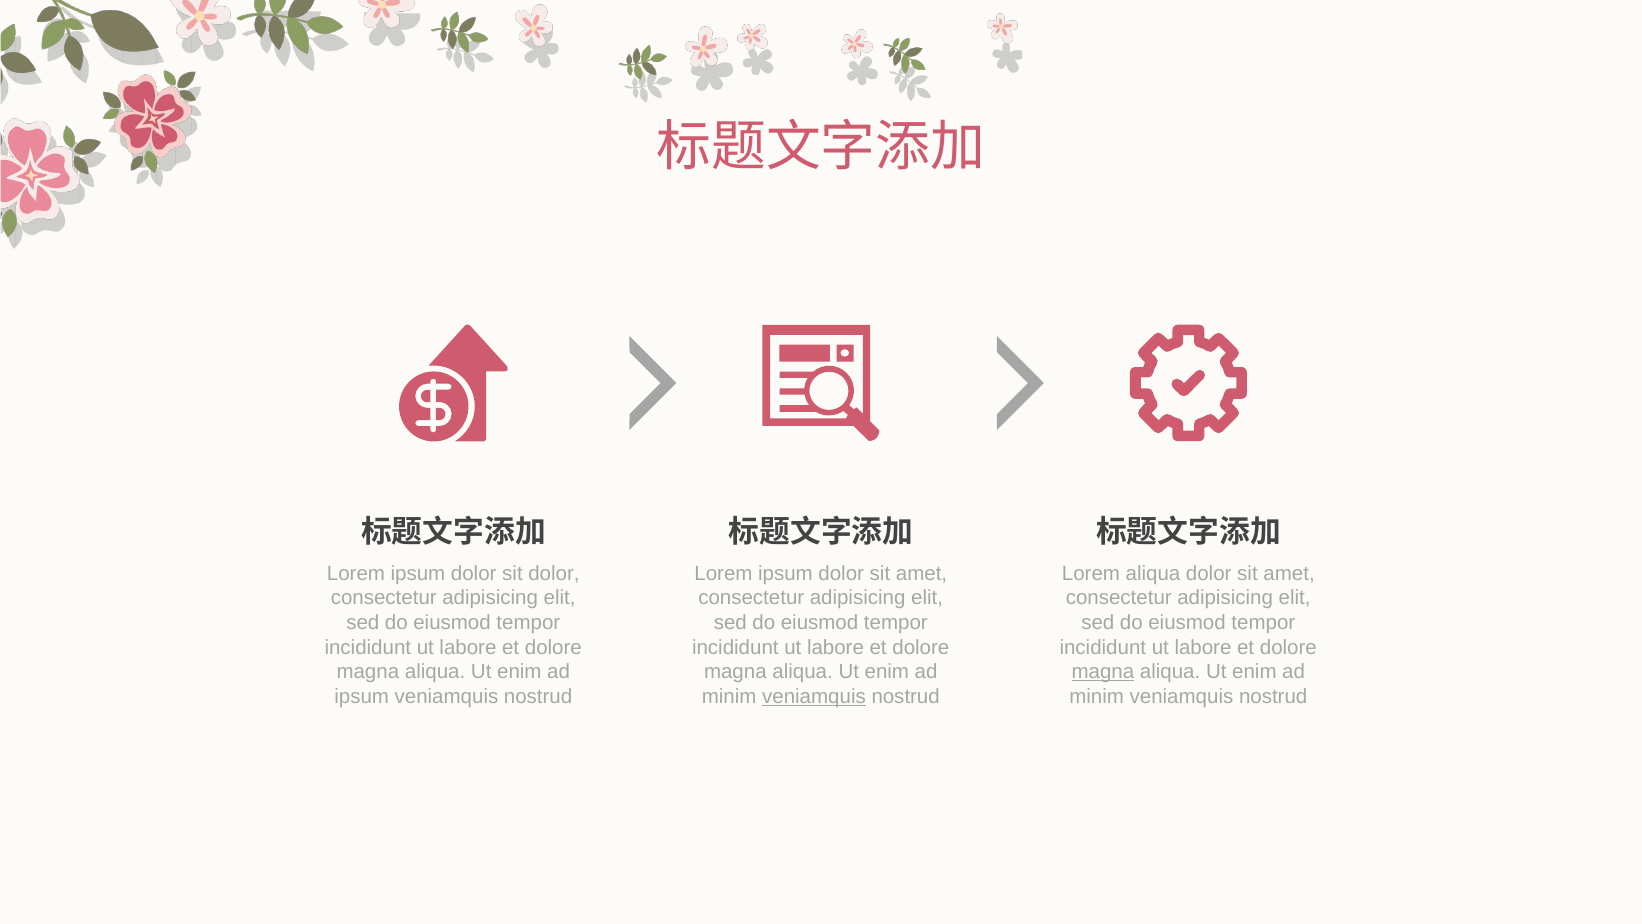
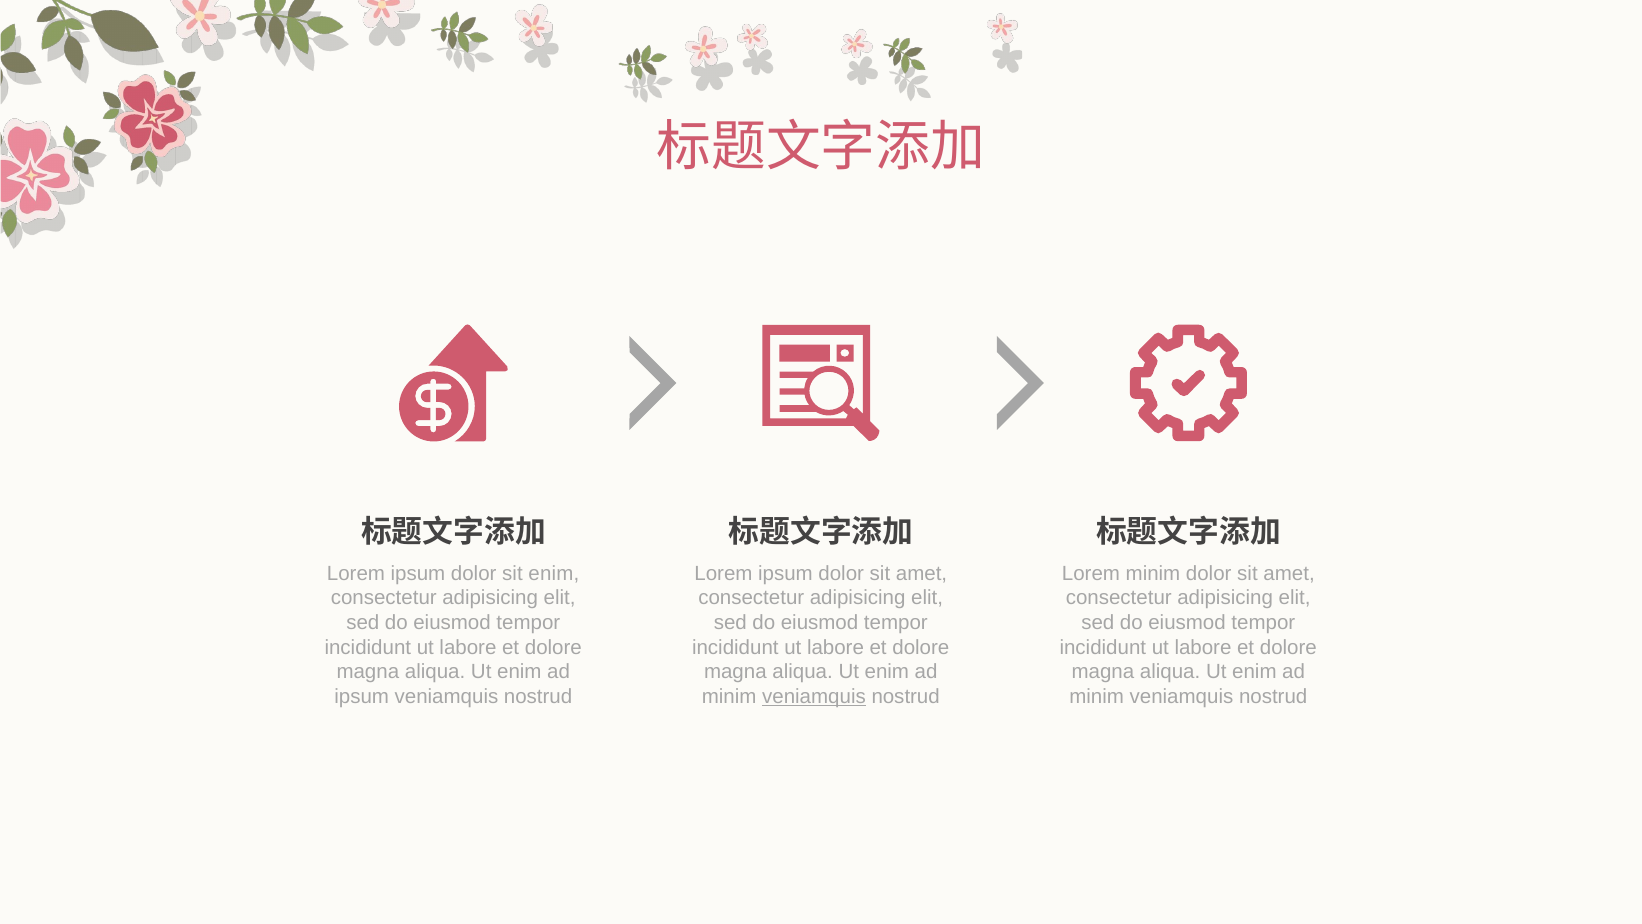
sit dolor: dolor -> enim (554, 573)
Lorem aliqua: aliqua -> minim (1153, 573)
magna underline: present -> none (1103, 672)
